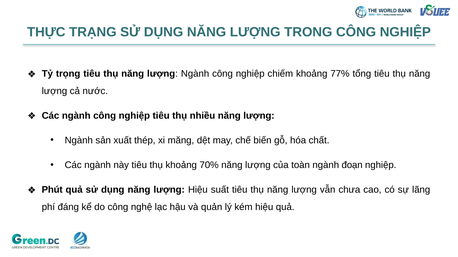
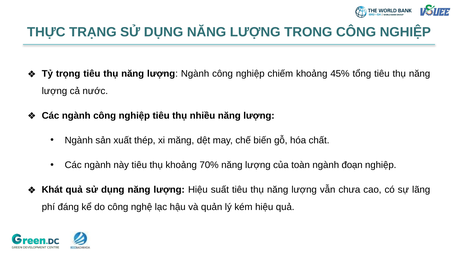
77%: 77% -> 45% (340, 74)
Phút: Phút -> Khát (52, 190)
